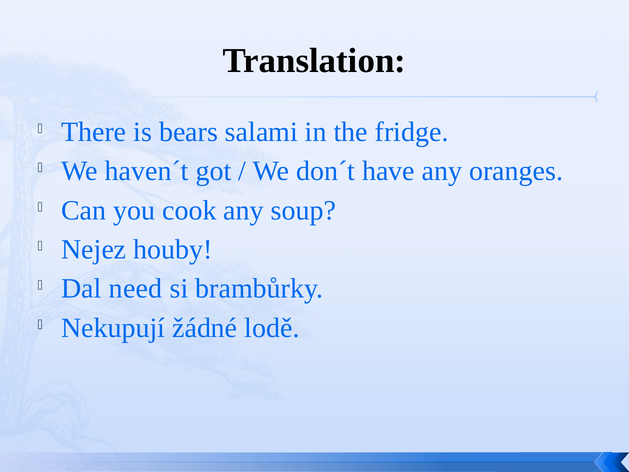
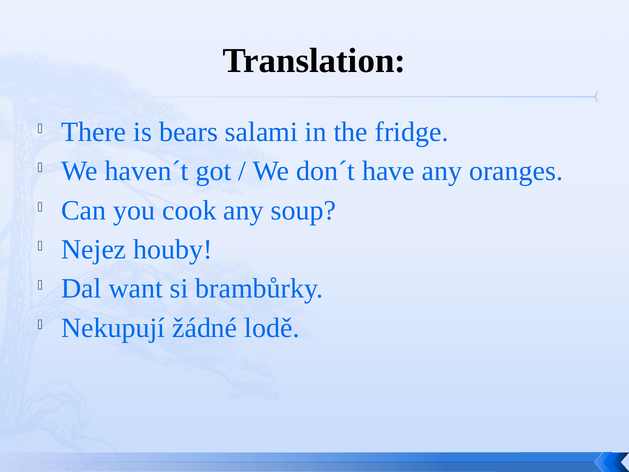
need: need -> want (136, 289)
